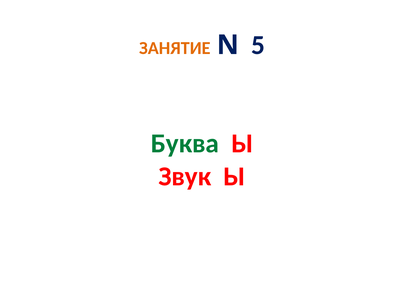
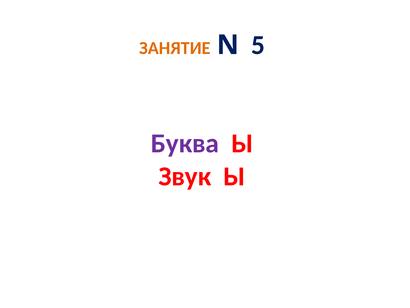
Буква colour: green -> purple (185, 143)
